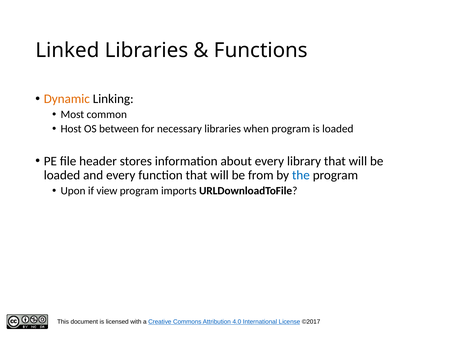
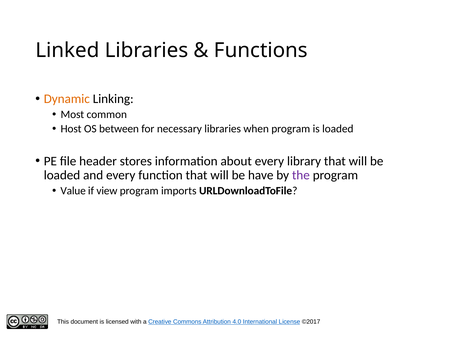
from: from -> have (261, 175)
the colour: blue -> purple (301, 175)
Upon: Upon -> Value (73, 191)
